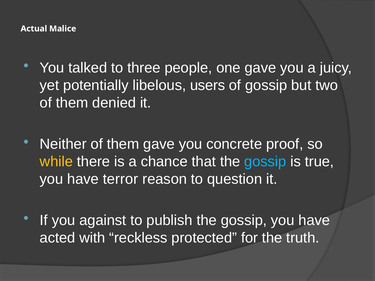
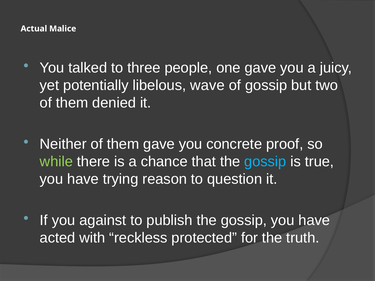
users: users -> wave (207, 85)
while colour: yellow -> light green (56, 162)
terror: terror -> trying (121, 179)
